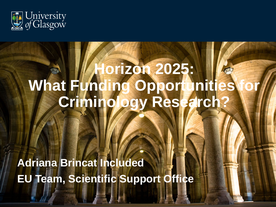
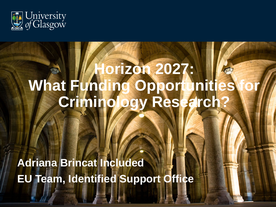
2025: 2025 -> 2027 (175, 69)
Scientific: Scientific -> Identified (92, 179)
